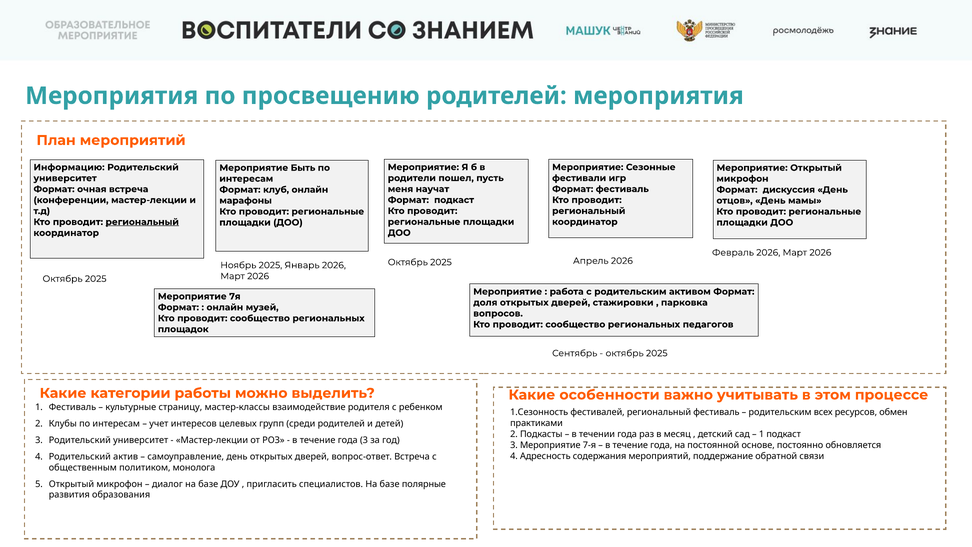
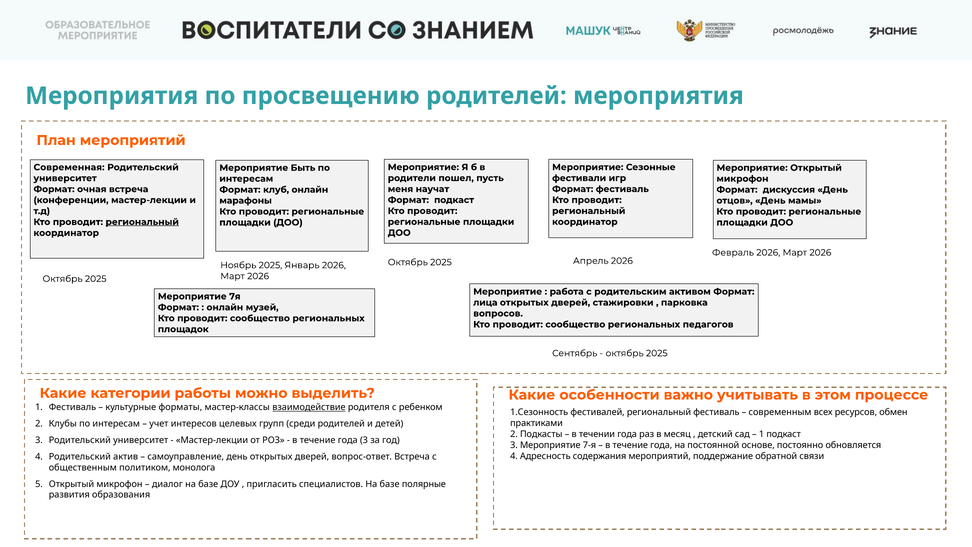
Информацию: Информацию -> Современная (69, 167)
доля: доля -> лица (485, 302)
страницу: страницу -> форматы (180, 407)
взаимодействие underline: none -> present (309, 407)
родительским: родительским -> современным (780, 412)
